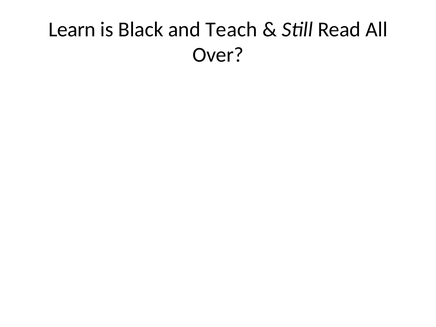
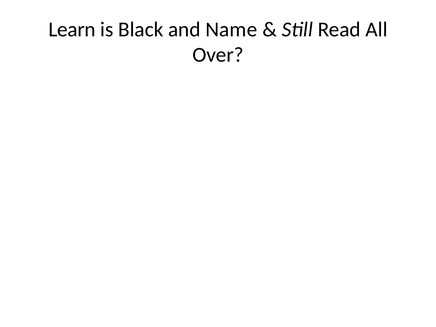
Teach: Teach -> Name (231, 29)
